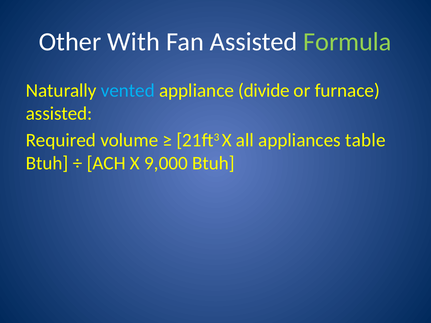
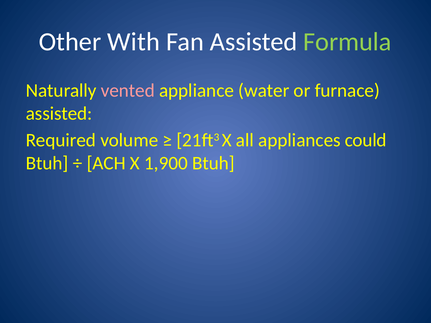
vented colour: light blue -> pink (128, 90)
divide: divide -> water (264, 90)
table: table -> could (366, 140)
9,000: 9,000 -> 1,900 (166, 163)
